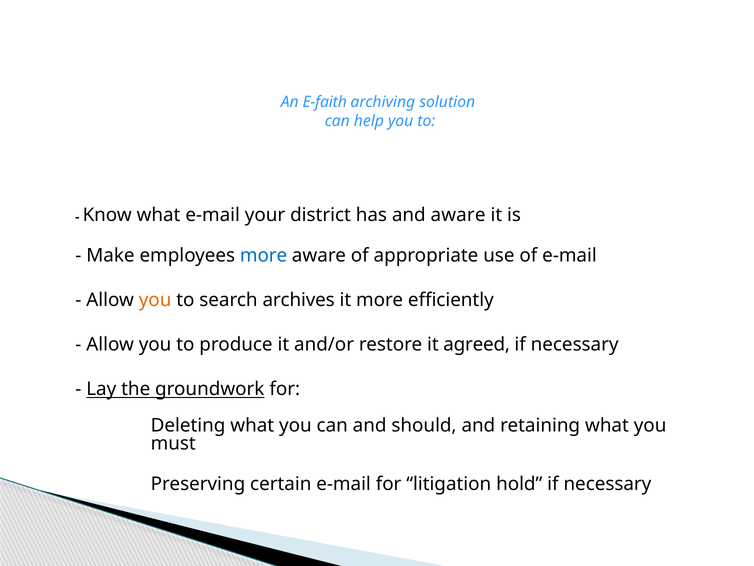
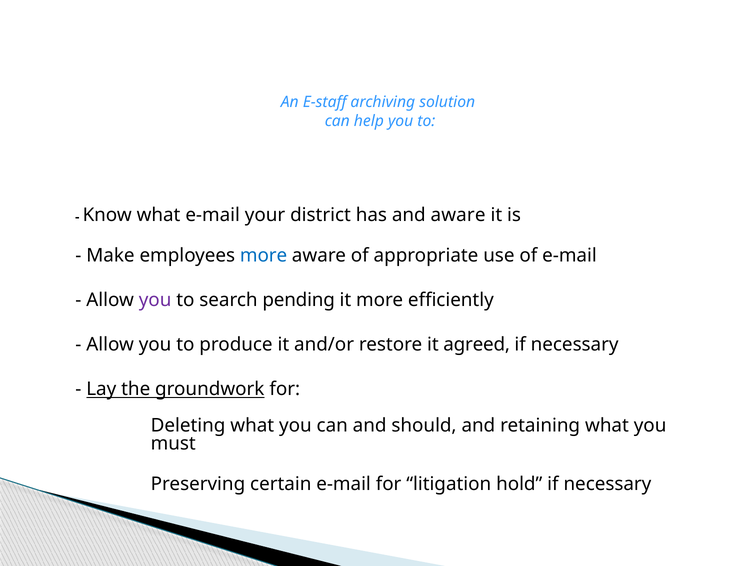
E-faith: E-faith -> E-staff (325, 102)
you colour: orange -> purple (155, 300)
archives: archives -> pending (299, 300)
